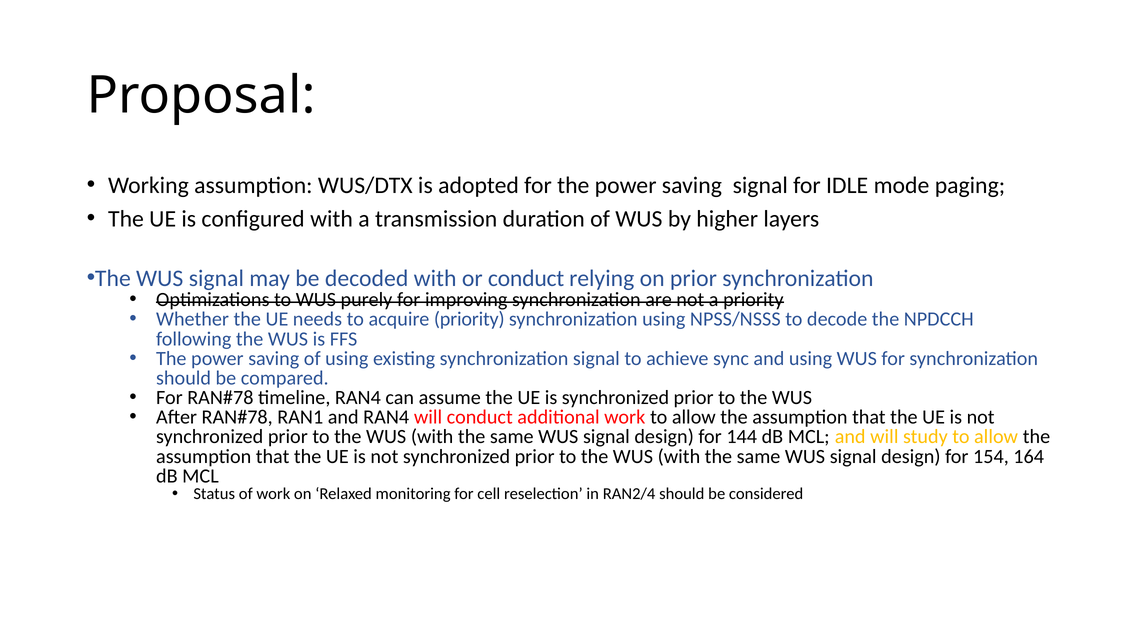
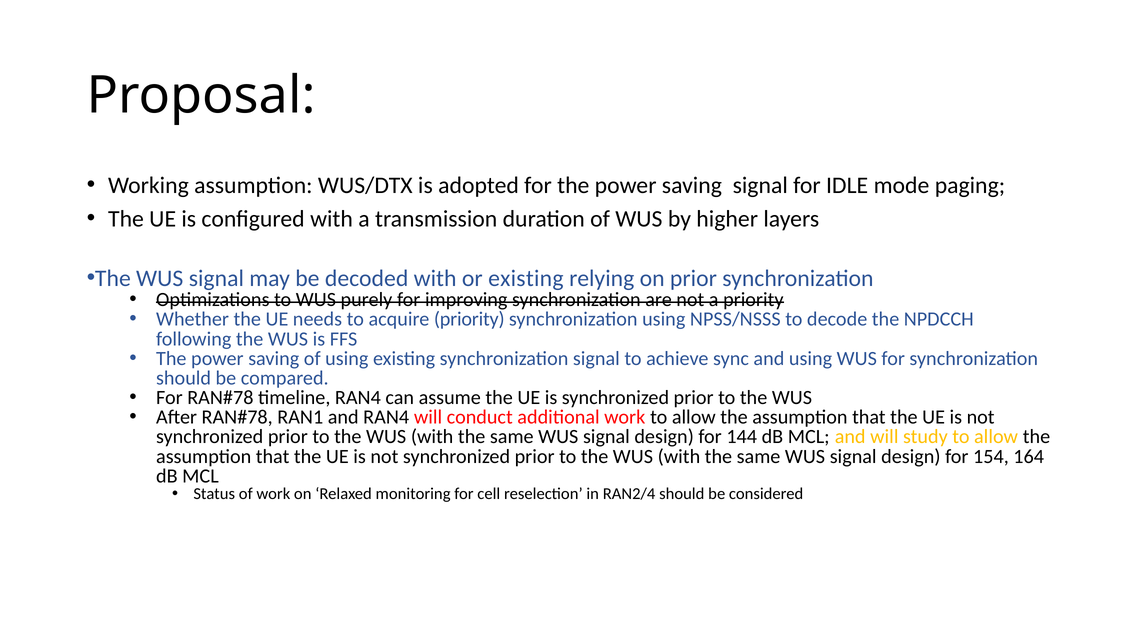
or conduct: conduct -> existing (526, 278)
